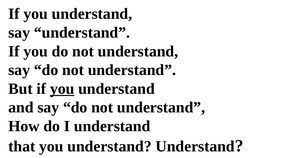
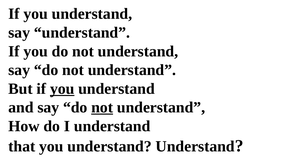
not underline: none -> present (102, 108)
